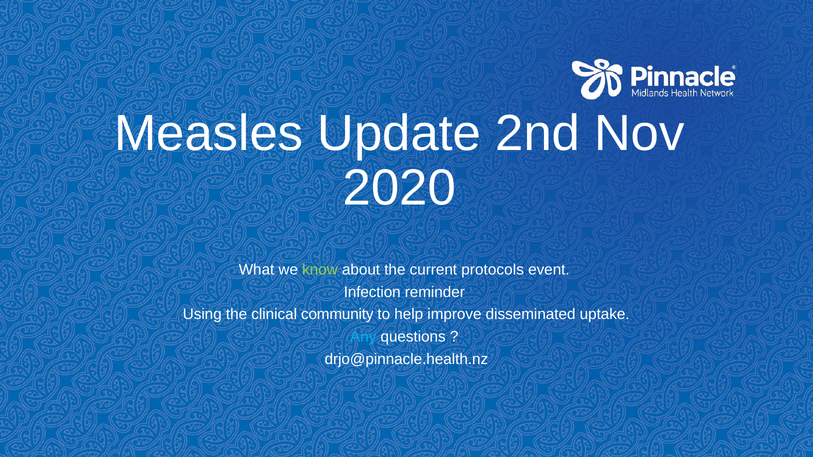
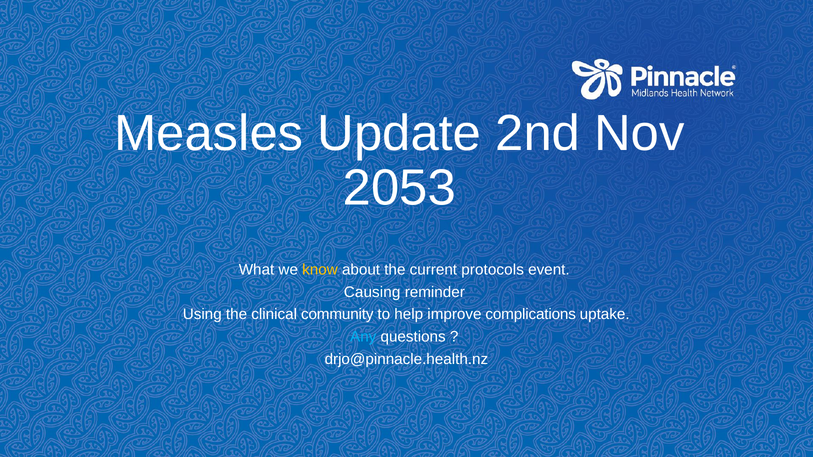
2020: 2020 -> 2053 (399, 188)
know colour: light green -> yellow (320, 270)
Infection: Infection -> Causing (372, 292)
disseminated: disseminated -> complications (531, 315)
